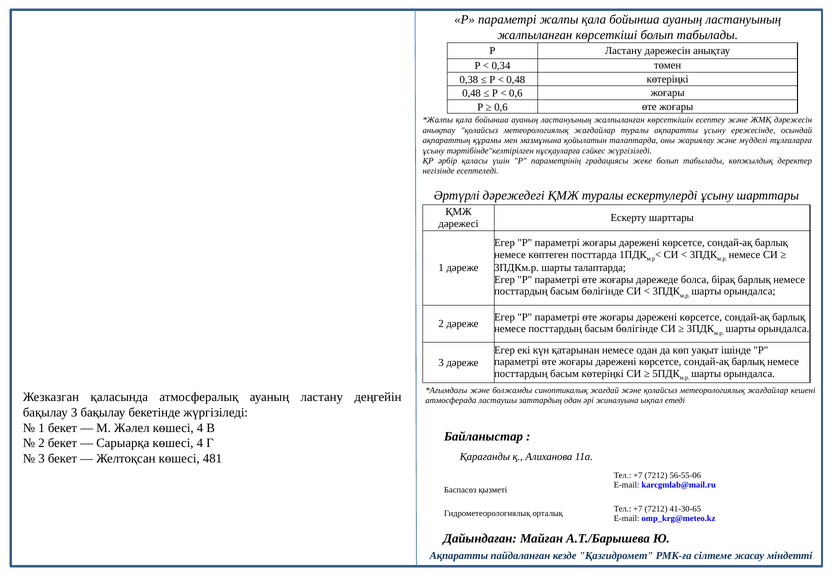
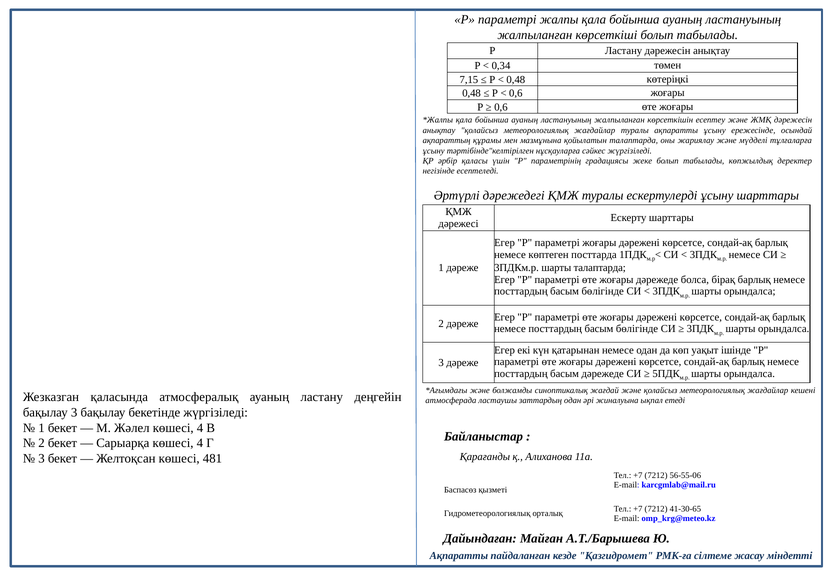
0,38: 0,38 -> 7,15 (469, 80)
басым көтеріңкі: көтеріңкі -> дәрежеде (603, 374)
